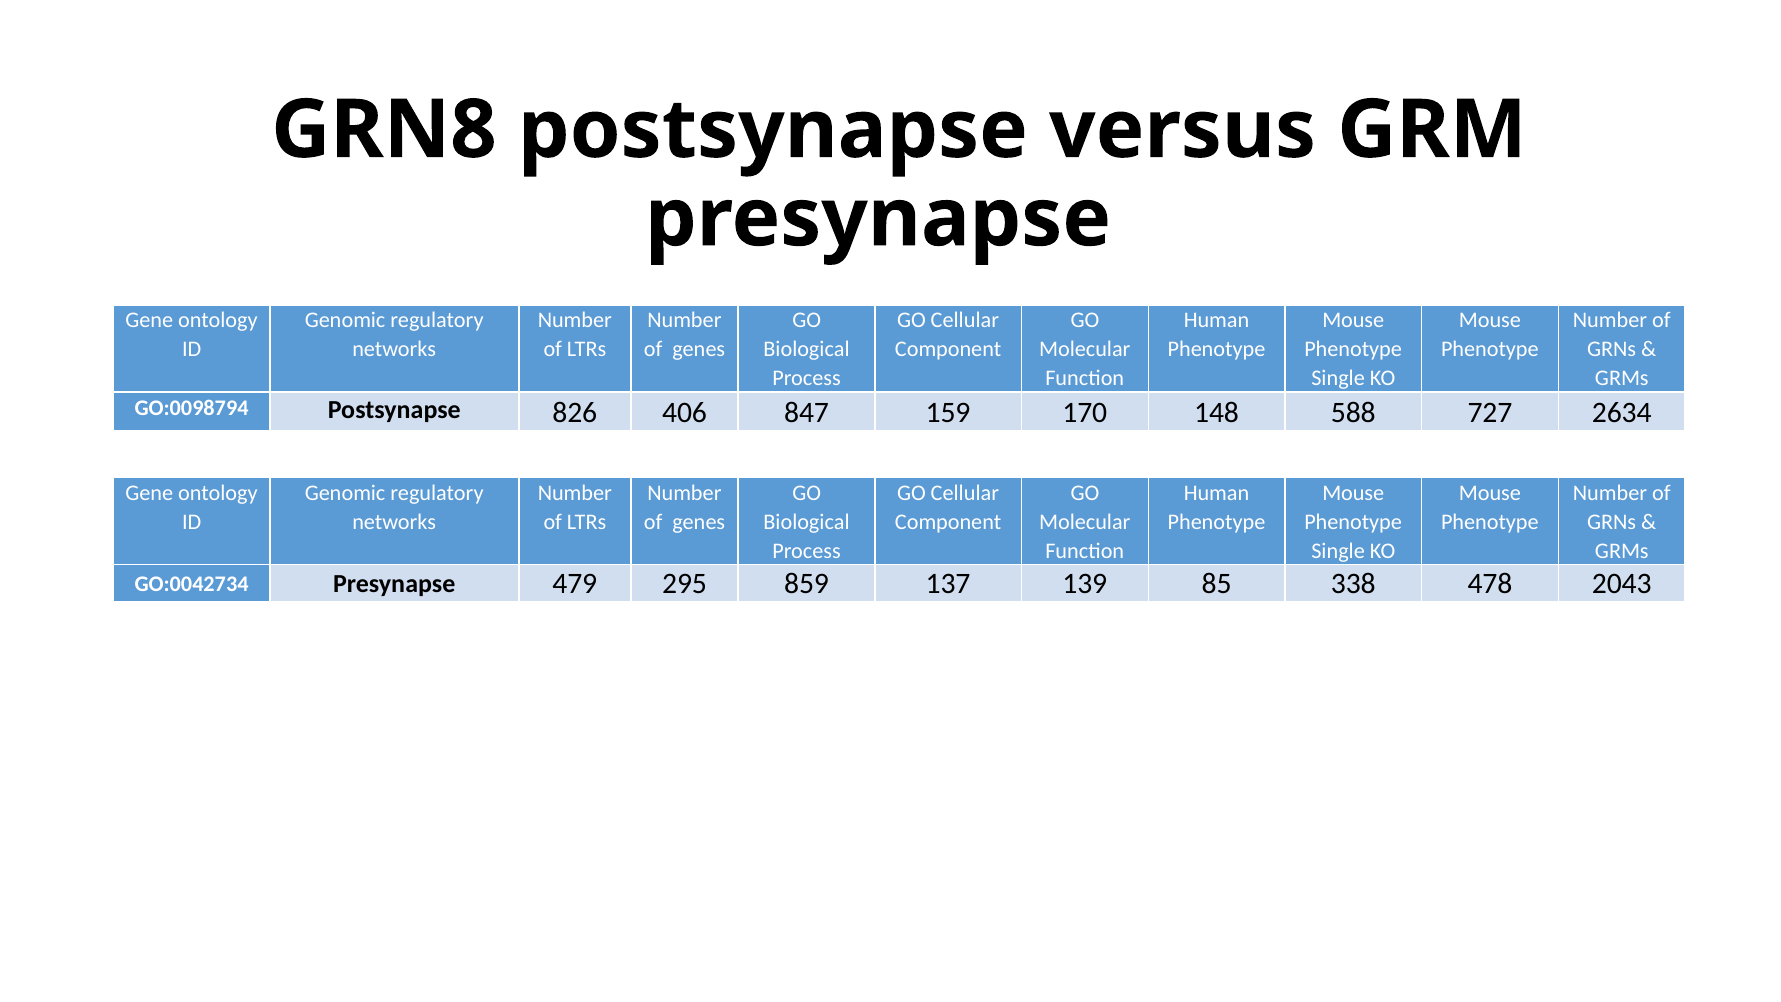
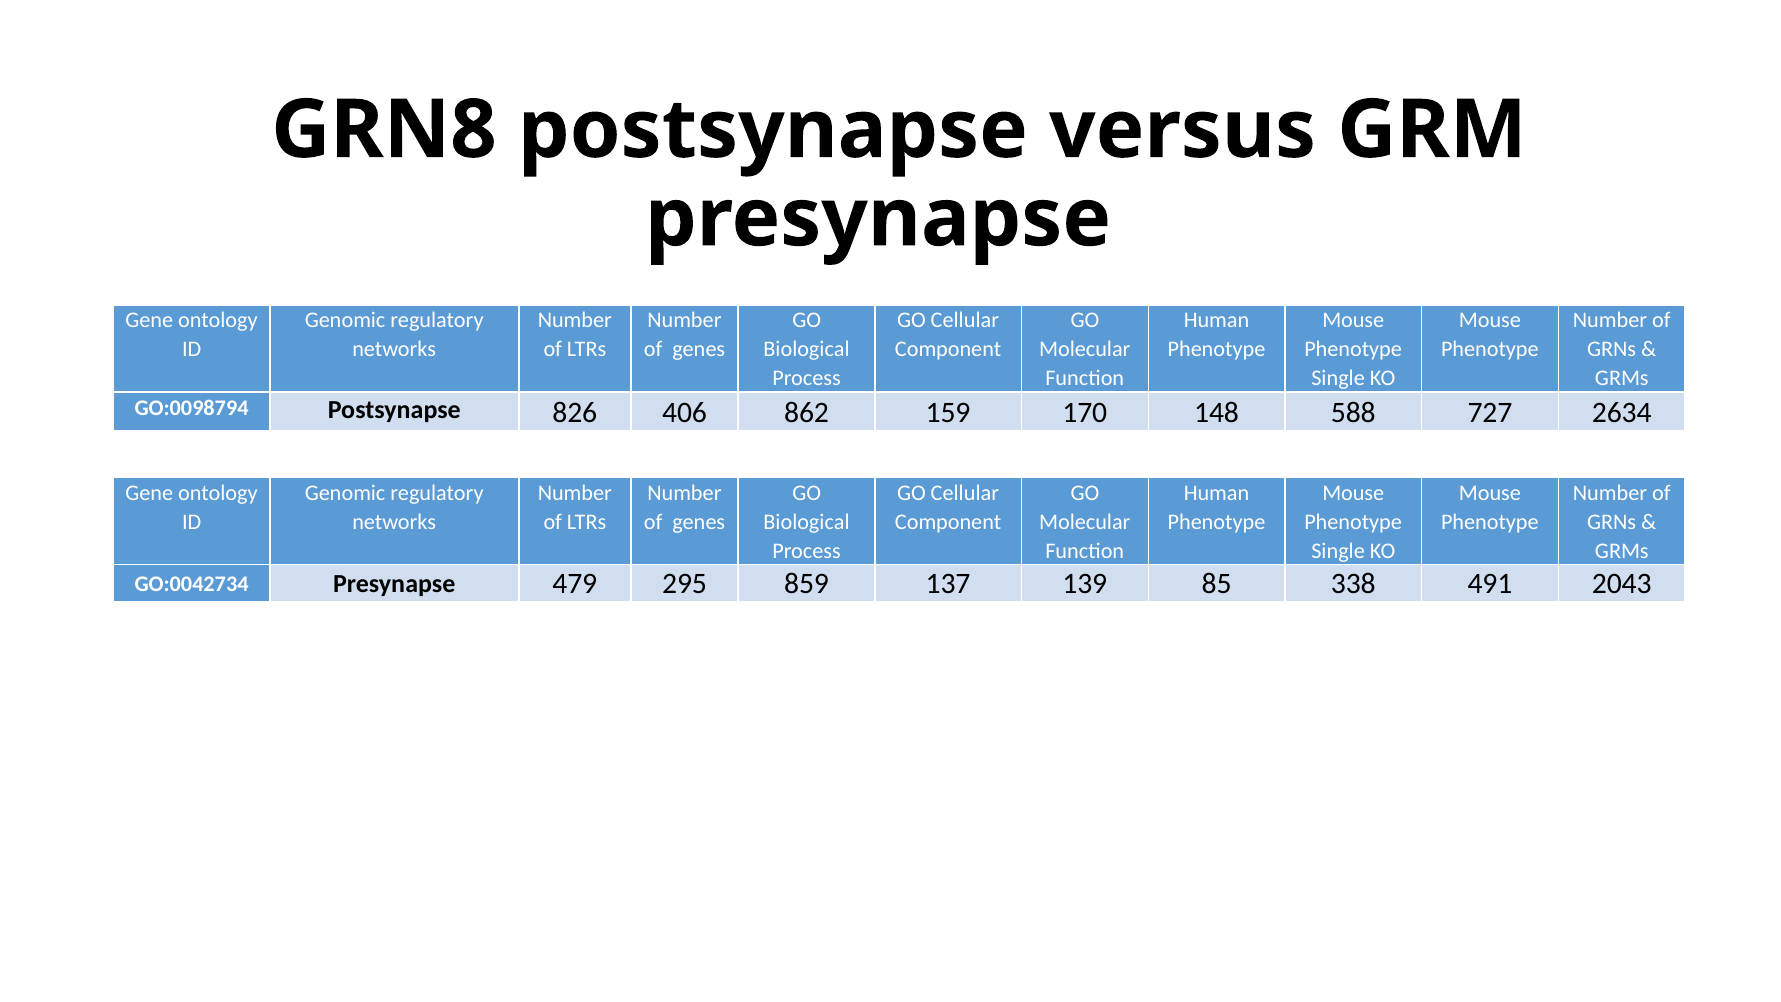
847: 847 -> 862 (807, 413)
478: 478 -> 491 (1490, 584)
